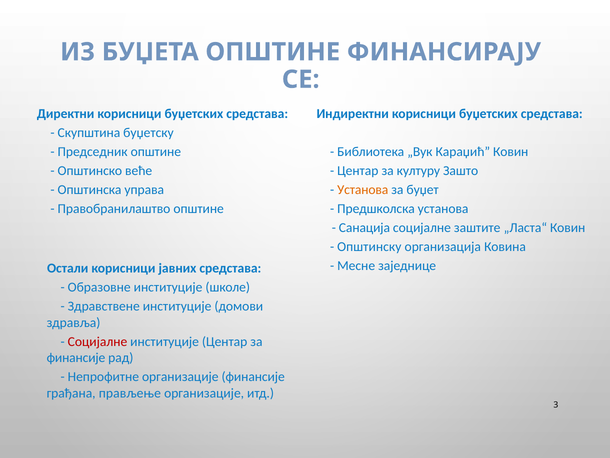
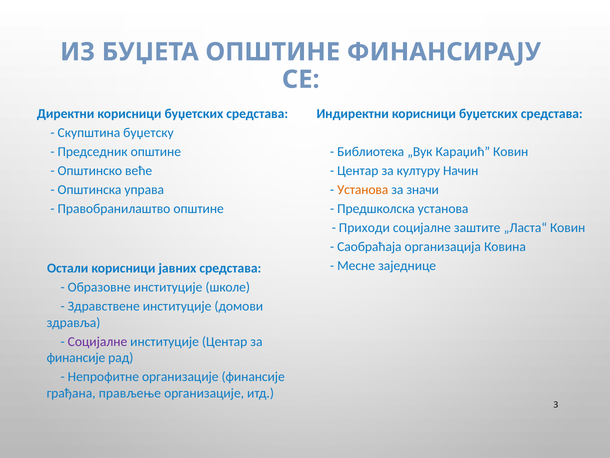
Зашто: Зашто -> Начин (461, 170)
буџет: буџет -> значи (423, 189)
Санација: Санација -> Приходи (364, 227)
Општинску: Општинску -> Саобраћаја (369, 246)
Социјалне colour: red -> purple (97, 341)
